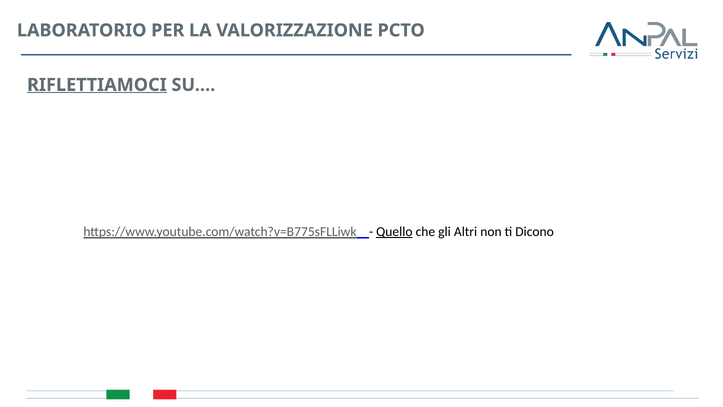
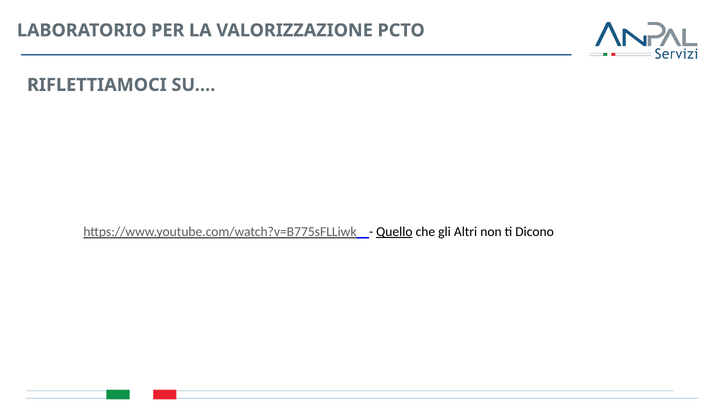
RIFLETTIAMOCI underline: present -> none (97, 85)
